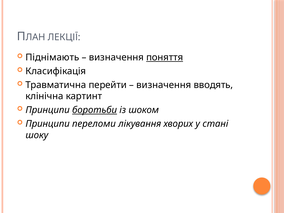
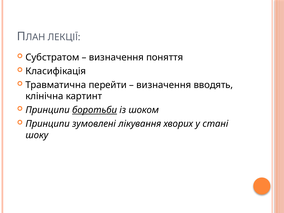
Піднімають: Піднімають -> Субстратом (52, 57)
поняття underline: present -> none (165, 57)
переломи: переломи -> зумовлені (94, 124)
